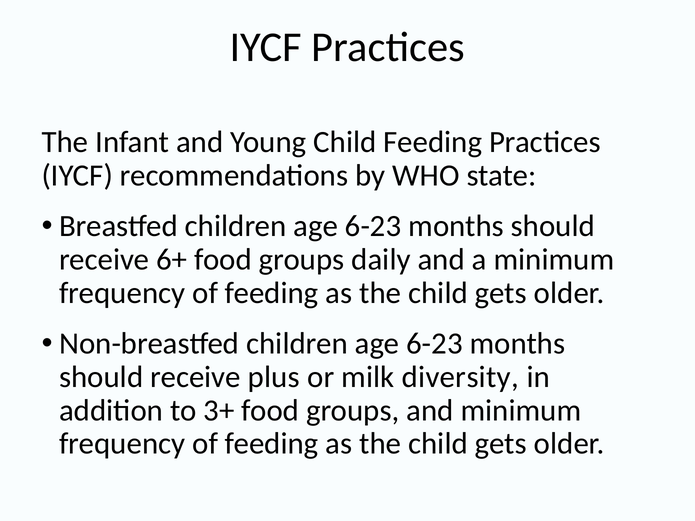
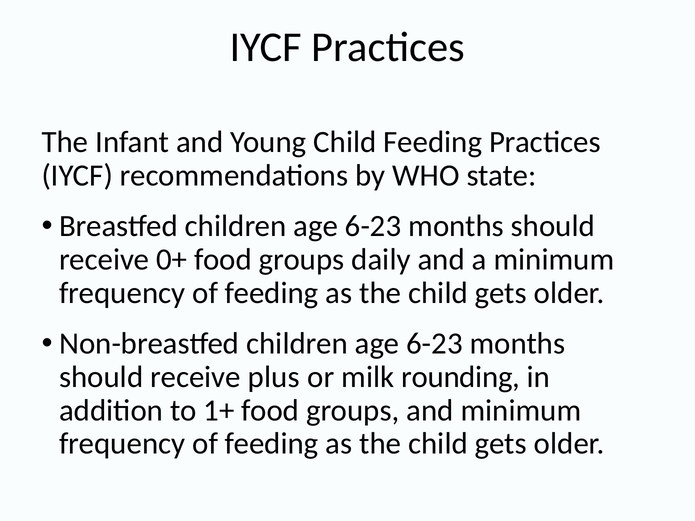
6+: 6+ -> 0+ (172, 260)
diversity: diversity -> rounding (461, 377)
3+: 3+ -> 1+ (219, 411)
